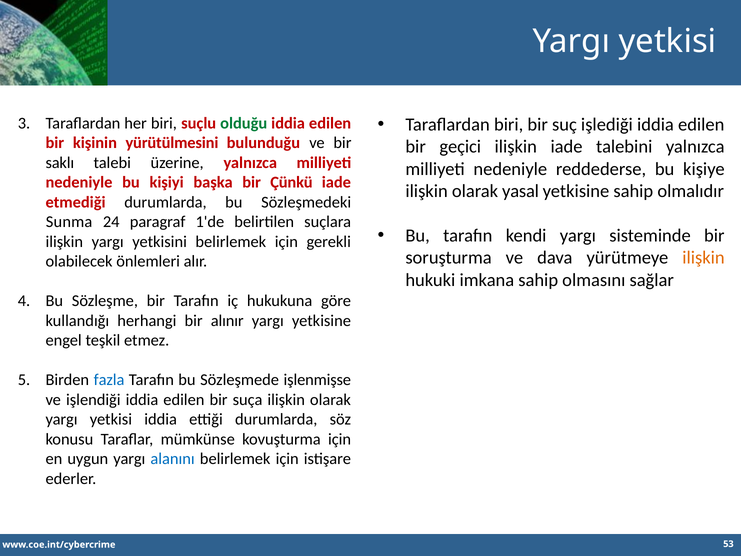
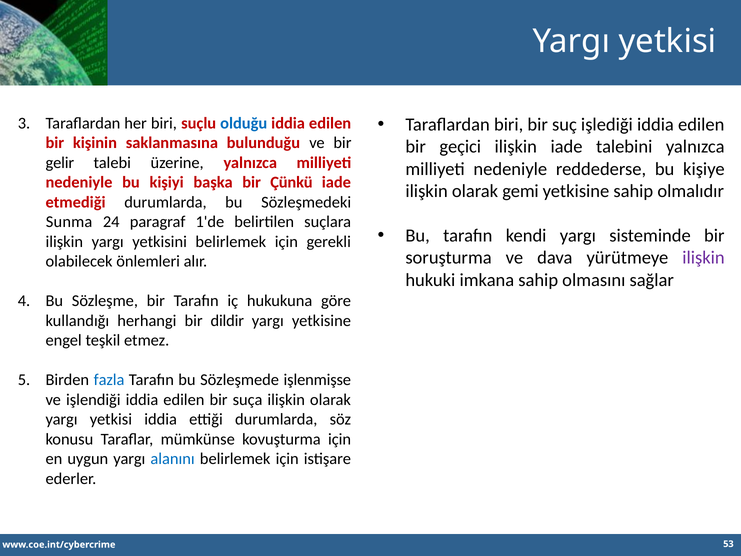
olduğu colour: green -> blue (244, 123)
yürütülmesini: yürütülmesini -> saklanmasına (172, 143)
saklı: saklı -> gelir (60, 163)
yasal: yasal -> gemi (521, 191)
ilişkin colour: orange -> purple (704, 258)
alınır: alınır -> dildir (227, 321)
